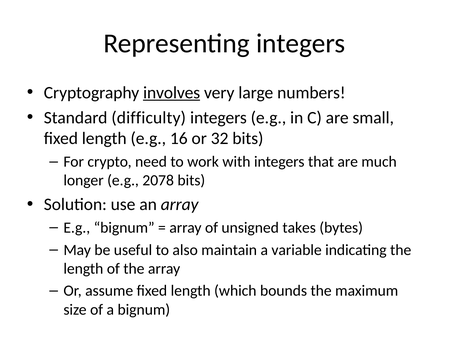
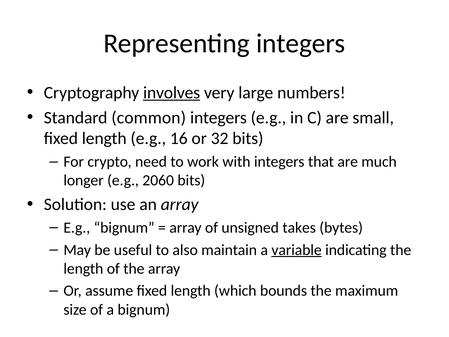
difficulty: difficulty -> common (149, 117)
2078: 2078 -> 2060 (158, 180)
variable underline: none -> present (297, 250)
